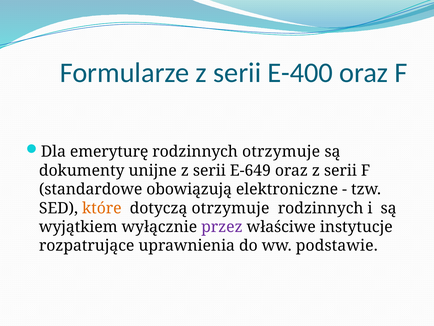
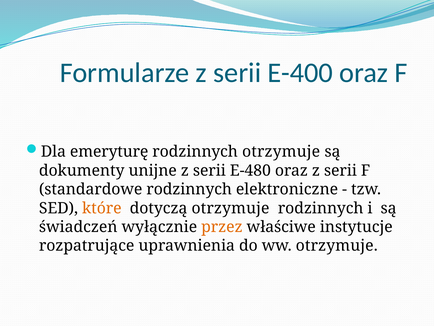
E-649: E-649 -> E-480 (250, 170)
standardowe obowiązują: obowiązują -> rodzinnych (189, 189)
wyjątkiem: wyjątkiem -> świadczeń (78, 227)
przez colour: purple -> orange (222, 227)
ww podstawie: podstawie -> otrzymuje (337, 245)
